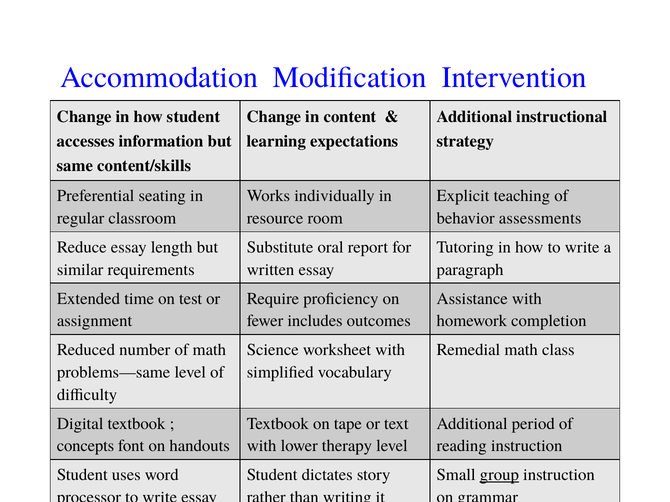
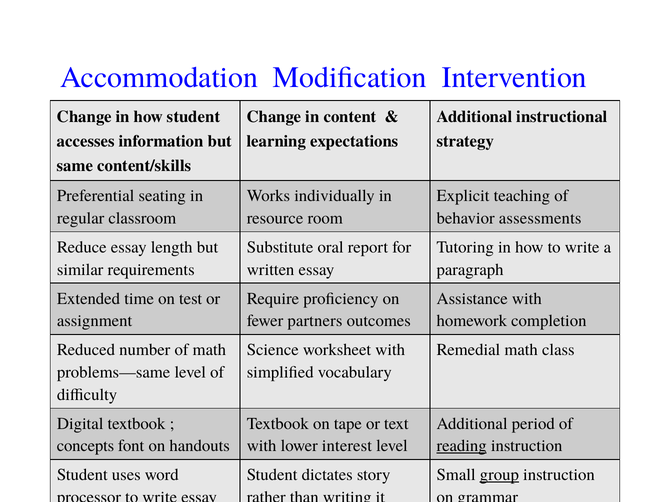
includes: includes -> partners (315, 321)
therapy: therapy -> interest (347, 446)
reading underline: none -> present (462, 446)
